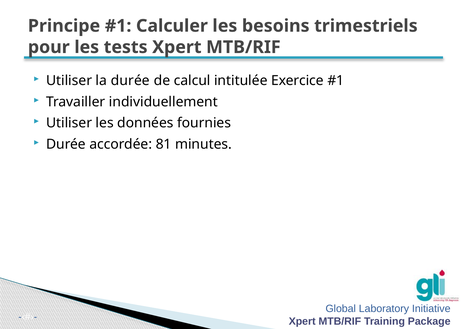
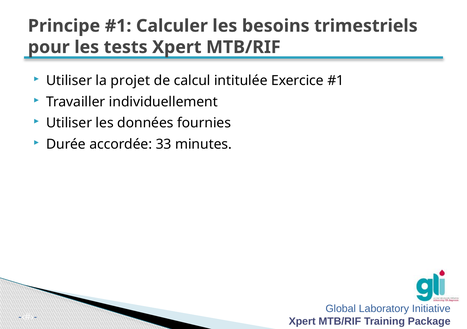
la durée: durée -> projet (130, 81)
81: 81 -> 33 (164, 145)
